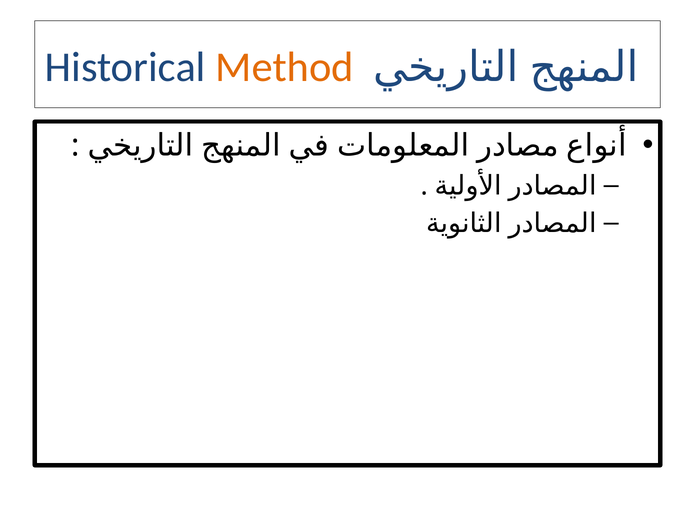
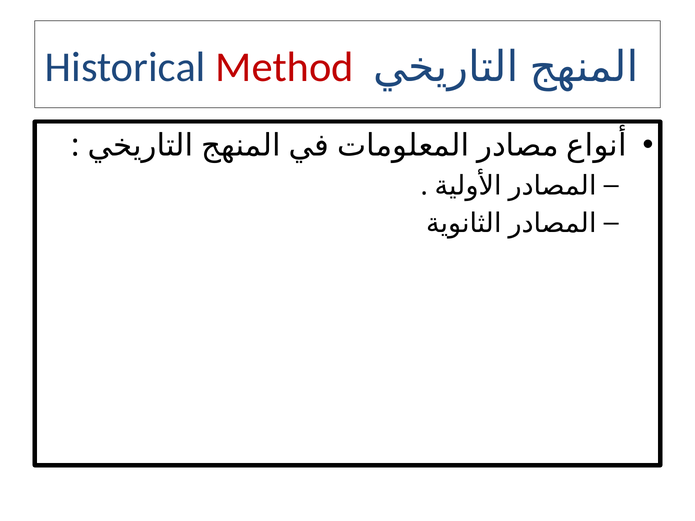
Method colour: orange -> red (284, 67)
